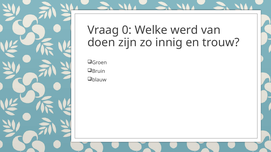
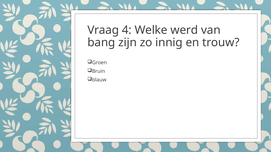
0: 0 -> 4 (127, 30)
doen: doen -> bang (101, 43)
